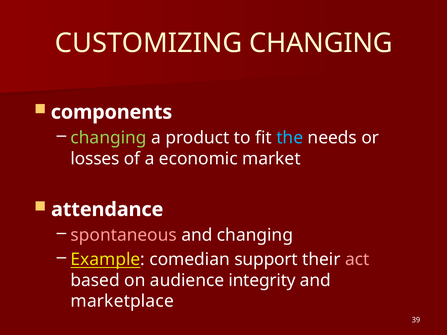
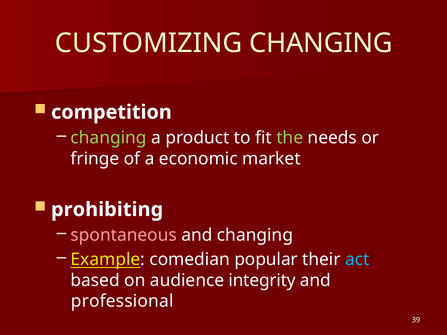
components: components -> competition (111, 112)
the colour: light blue -> light green (290, 138)
losses: losses -> fringe (95, 159)
attendance: attendance -> prohibiting (107, 210)
support: support -> popular (266, 260)
act colour: pink -> light blue (357, 260)
marketplace: marketplace -> professional (122, 301)
